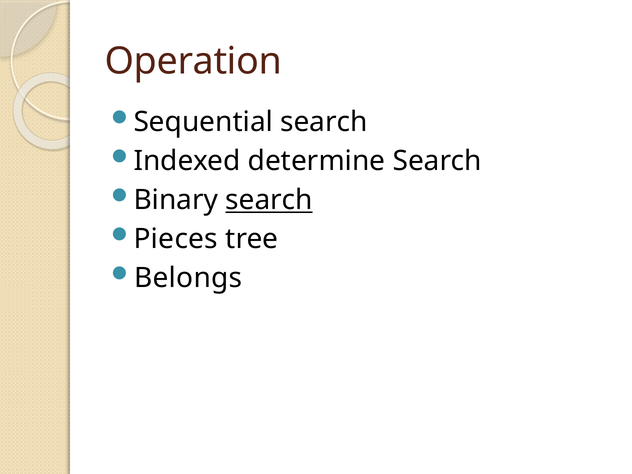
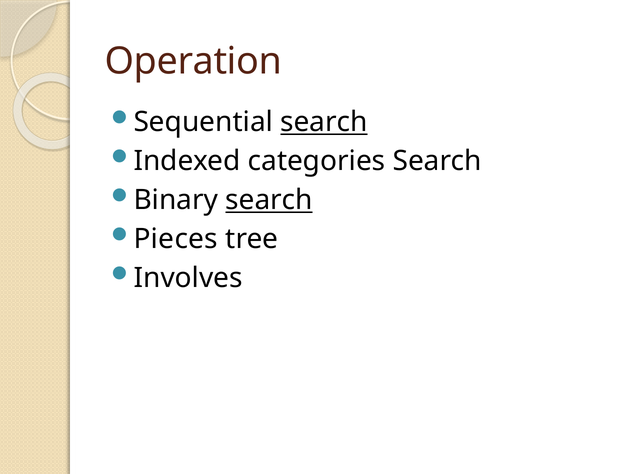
search underline: none -> present (324, 122)
determine: determine -> categories (317, 161)
Belongs: Belongs -> Involves (188, 278)
